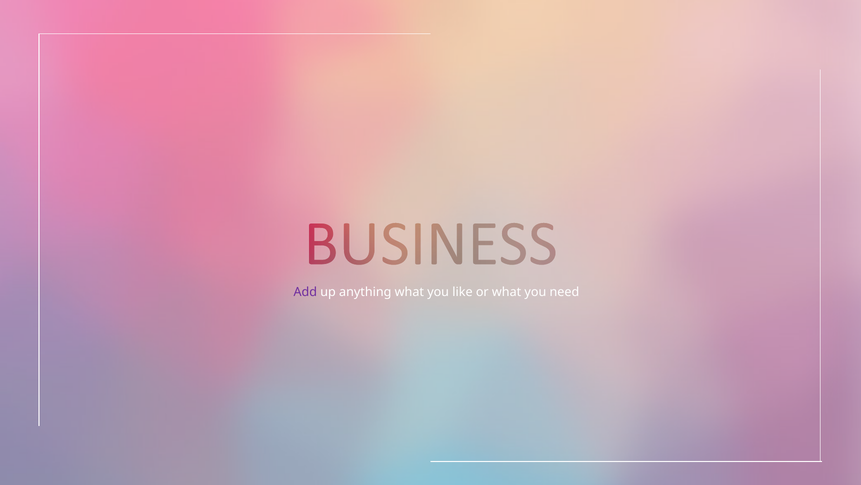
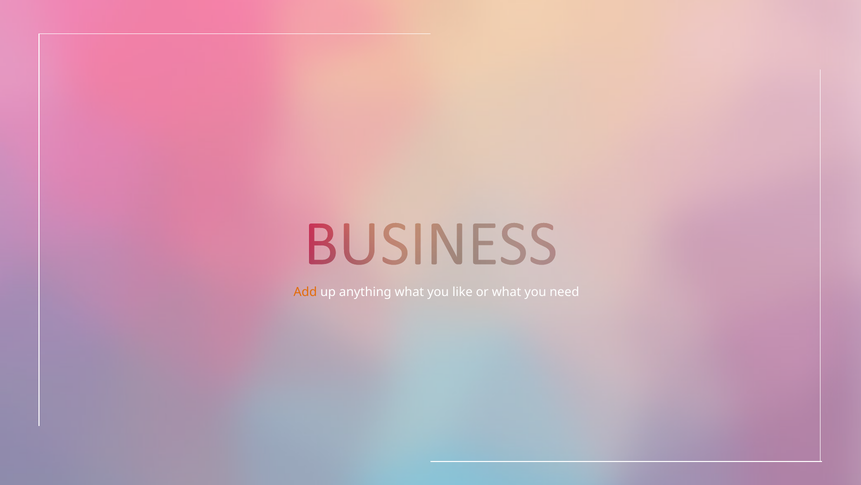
Add colour: purple -> orange (305, 292)
